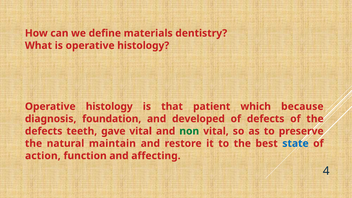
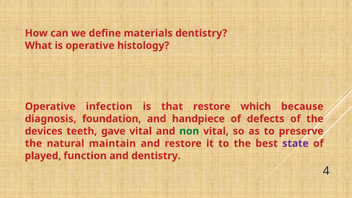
histology: histology -> infection (109, 106)
that patient: patient -> restore (212, 106)
developed: developed -> handpiece (198, 119)
defects: defects -> devices (44, 131)
state colour: blue -> purple (295, 143)
action: action -> played (43, 156)
and affecting: affecting -> dentistry (156, 156)
